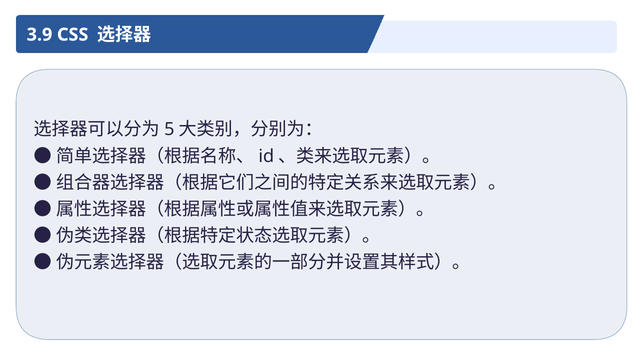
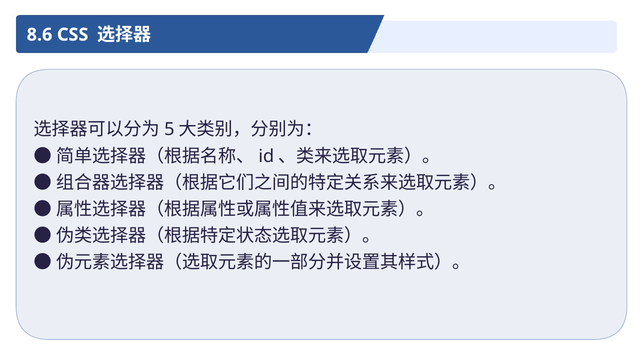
3.9: 3.9 -> 8.6 (39, 35)
